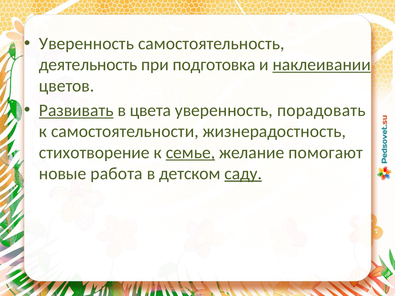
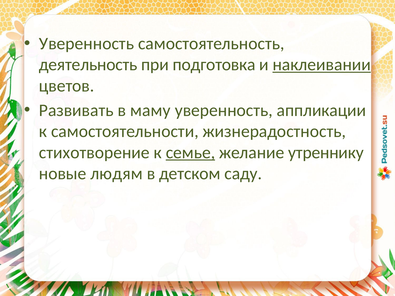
Развивать underline: present -> none (76, 110)
цвета: цвета -> маму (150, 110)
порадовать: порадовать -> аппликации (321, 110)
помогают: помогают -> утреннику (326, 153)
работа: работа -> людям (117, 174)
саду underline: present -> none (243, 174)
